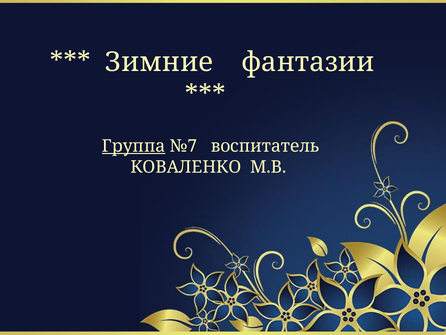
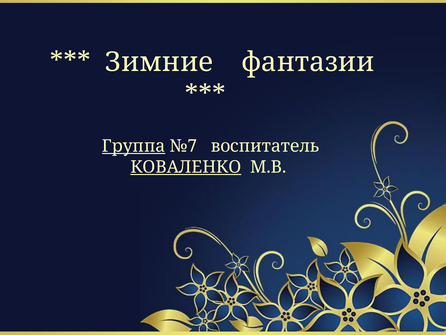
КОВАЛЕНКО underline: none -> present (186, 167)
